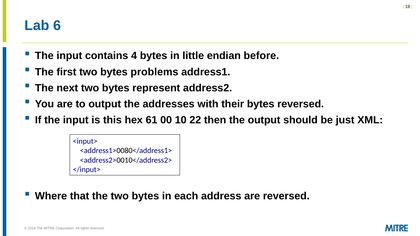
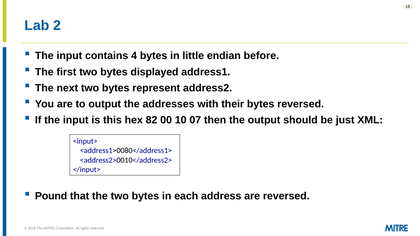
6: 6 -> 2 (57, 25)
problems: problems -> displayed (155, 72)
61: 61 -> 82 (152, 120)
22: 22 -> 07 (195, 120)
Where: Where -> Pound (51, 196)
